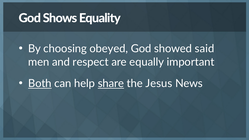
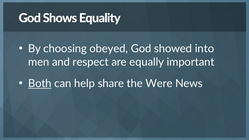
said: said -> into (205, 49)
share underline: present -> none (111, 84)
Jesus: Jesus -> Were (159, 84)
